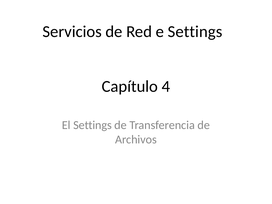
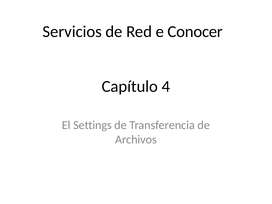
e Settings: Settings -> Conocer (195, 32)
